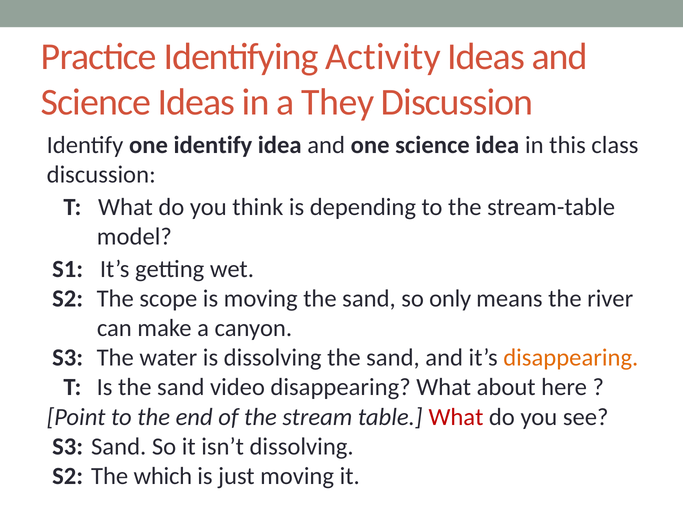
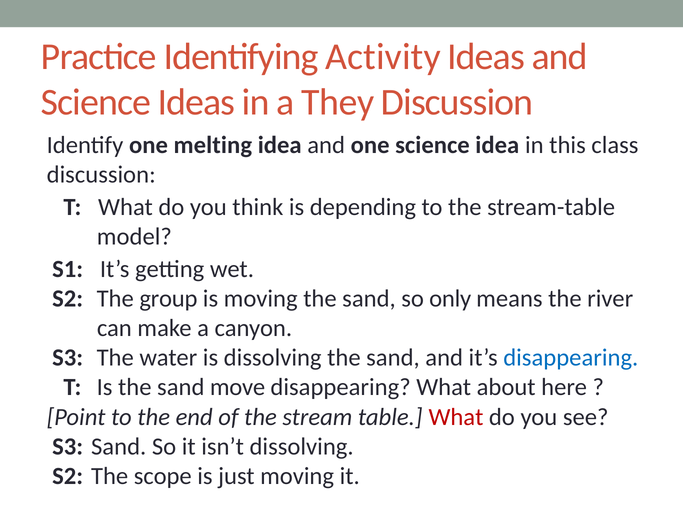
one identify: identify -> melting (213, 145)
scope: scope -> group (168, 299)
disappearing colour: orange -> blue (571, 358)
video: video -> move (238, 387)
which: which -> scope (163, 476)
